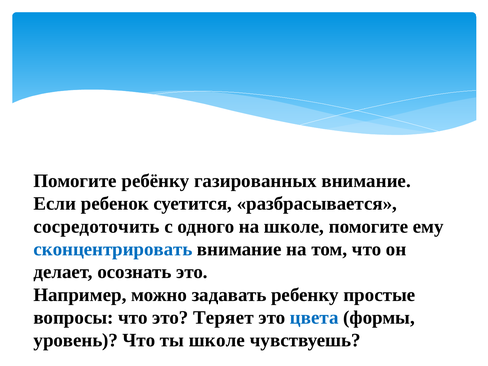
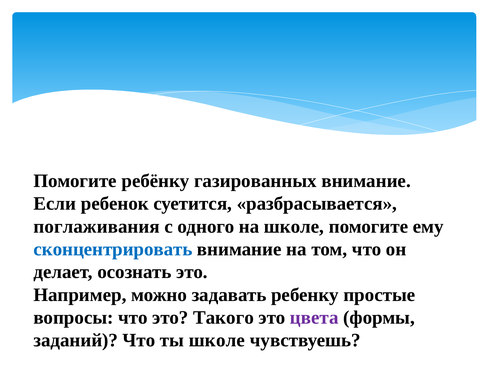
сосредоточить: сосредоточить -> поглаживания (97, 226)
Теряет: Теряет -> Такого (223, 318)
цвета colour: blue -> purple (314, 318)
уровень: уровень -> заданий (76, 340)
